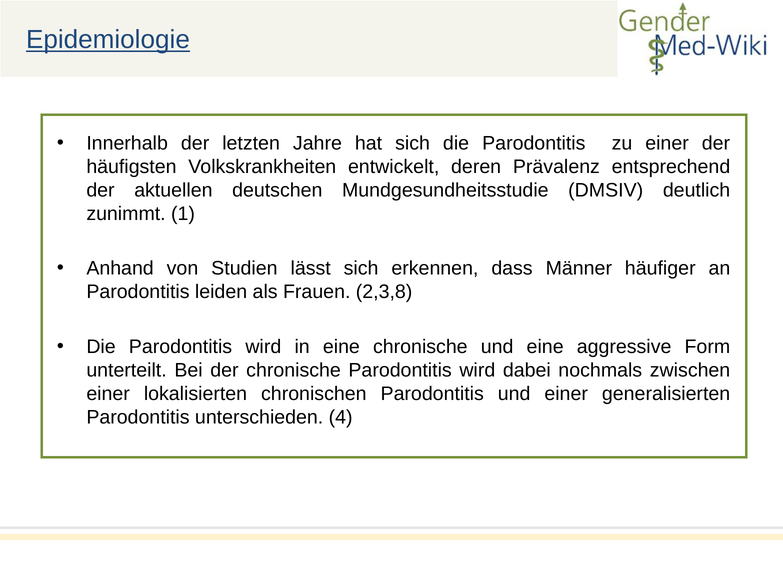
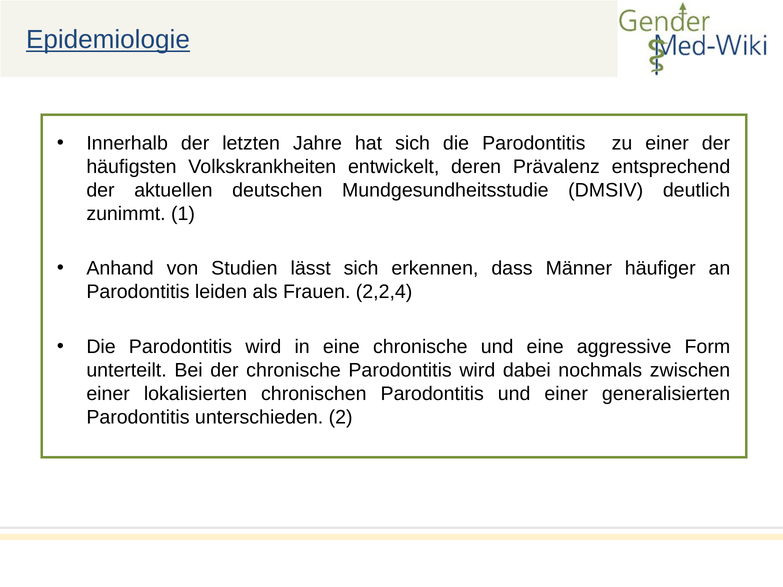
2,3,8: 2,3,8 -> 2,2,4 (384, 292)
4: 4 -> 2 (341, 417)
